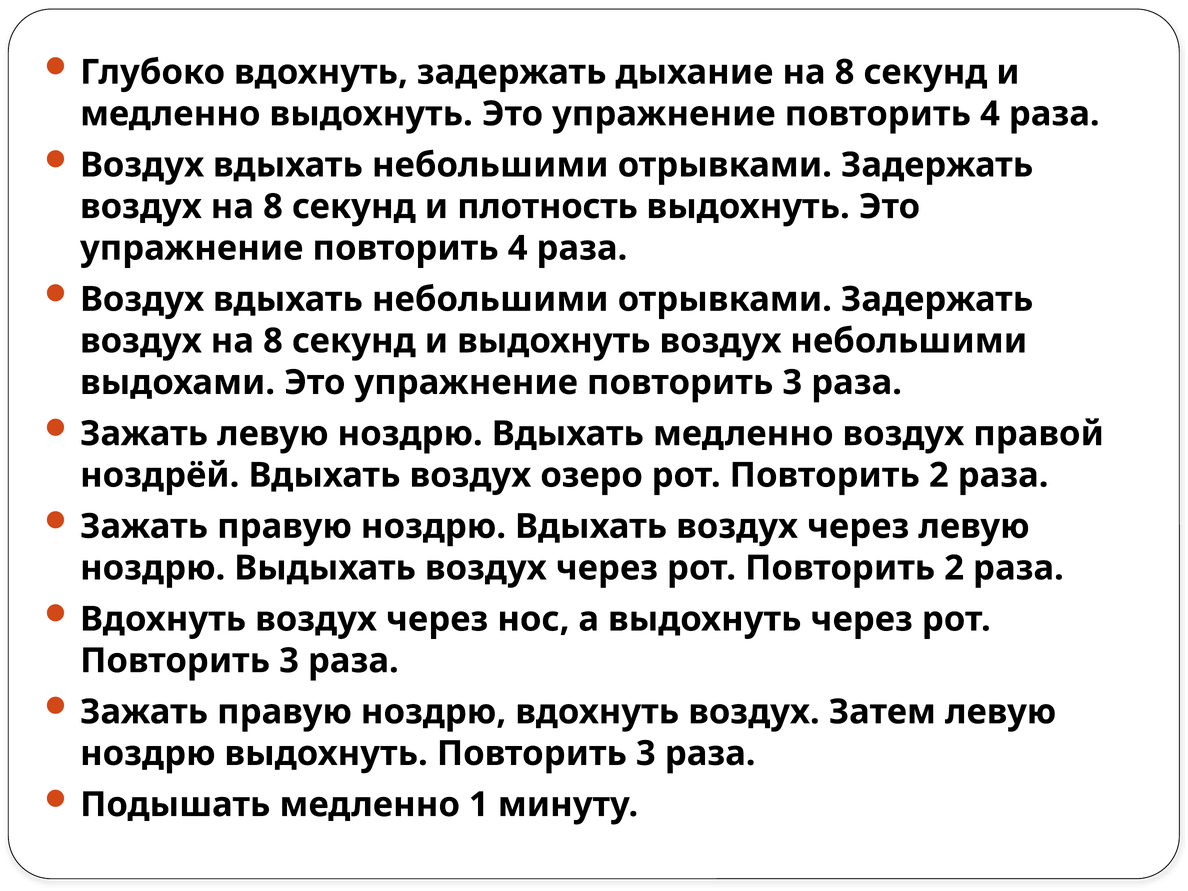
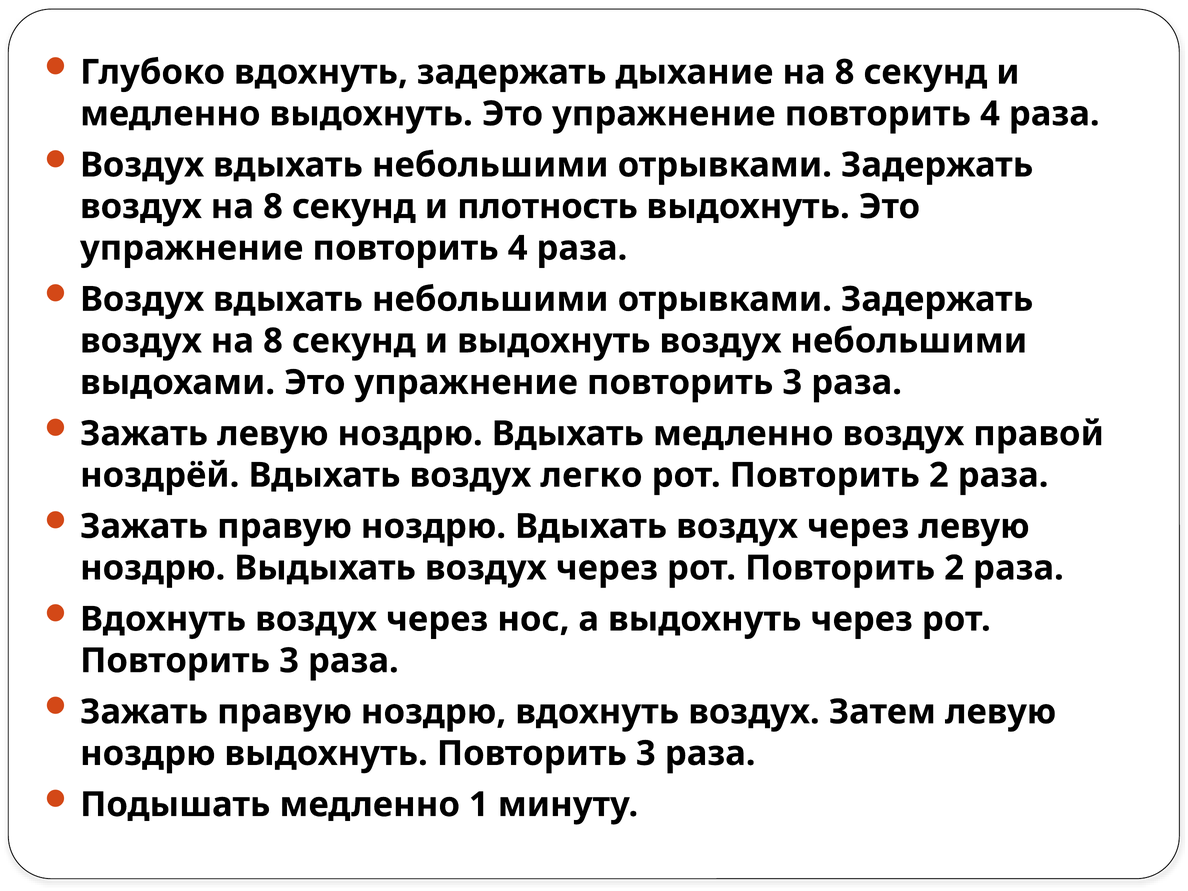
озеро: озеро -> легко (591, 475)
